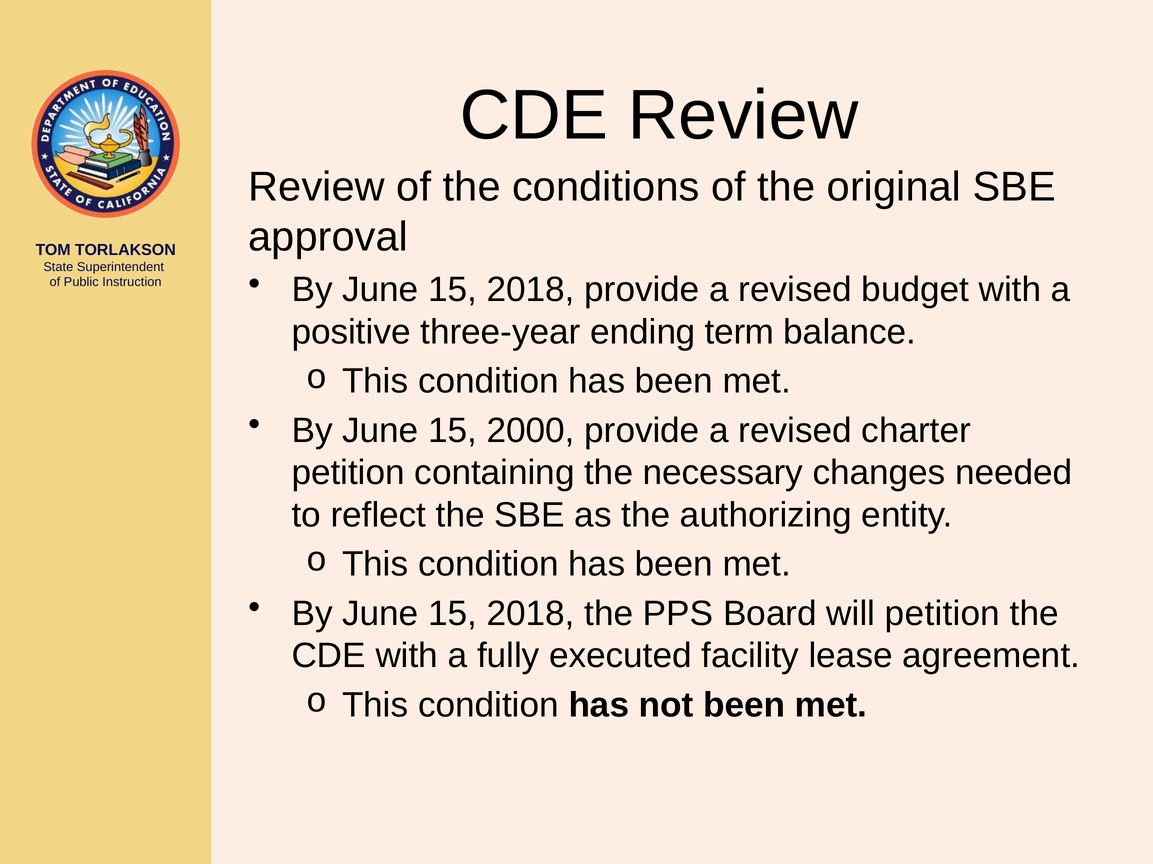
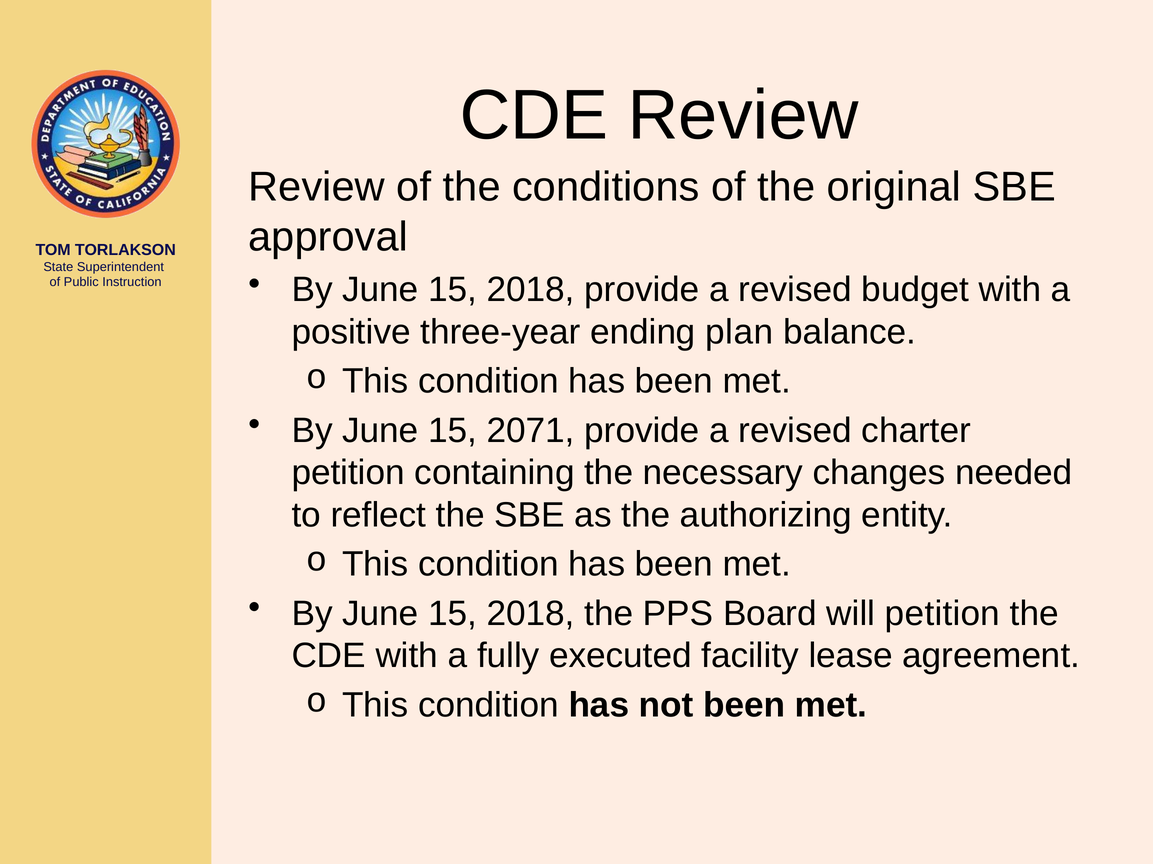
term: term -> plan (739, 332)
2000: 2000 -> 2071 (531, 431)
